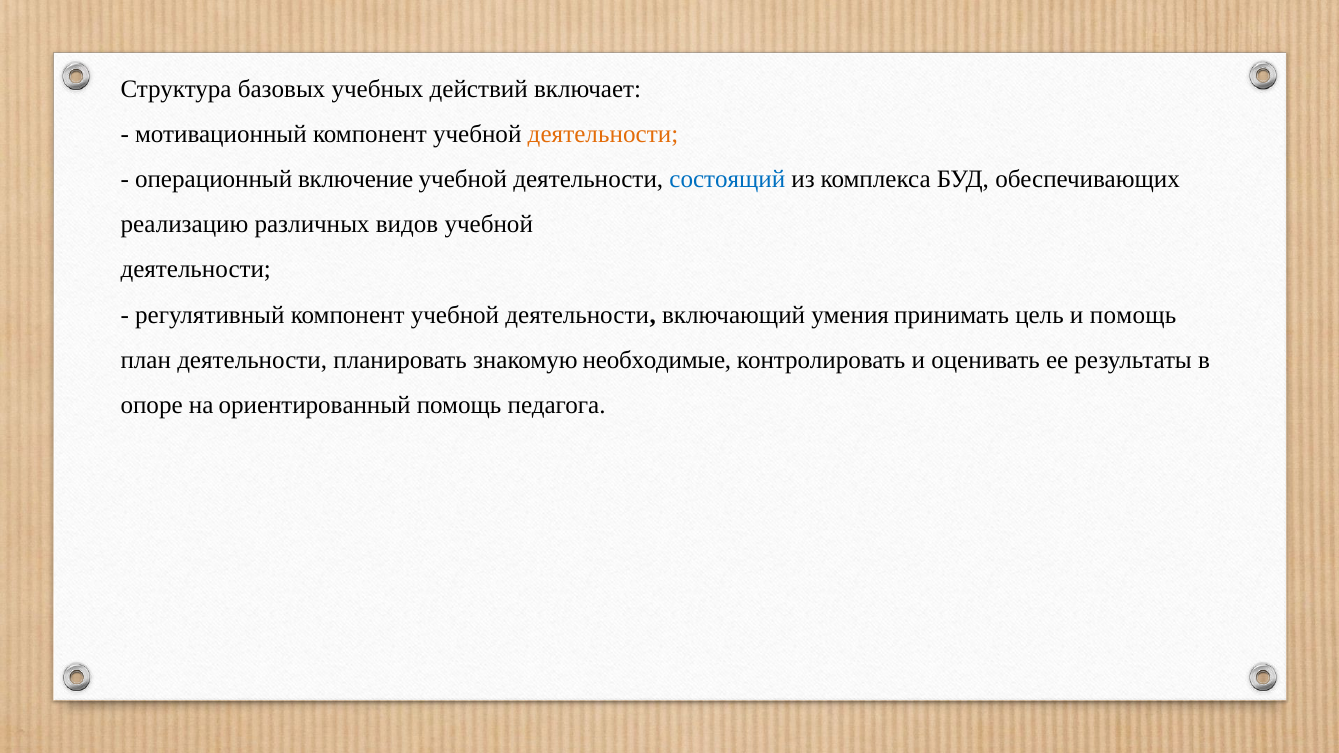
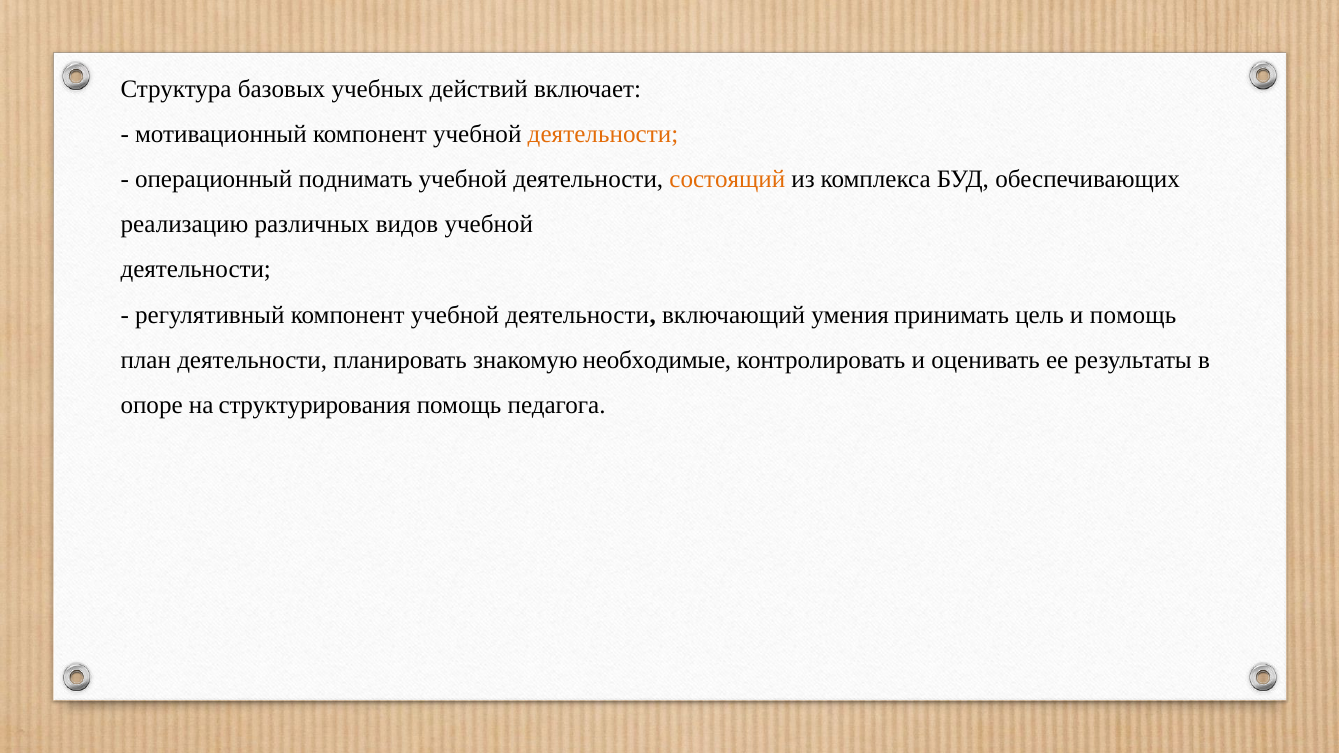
включение: включение -> поднимать (356, 179)
состоящий colour: blue -> orange (727, 179)
ориентированный: ориентированный -> структурирования (315, 405)
